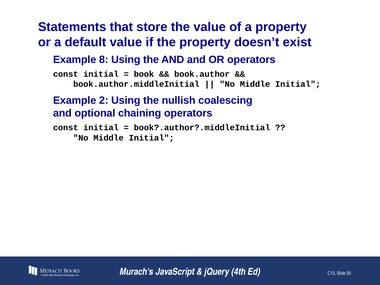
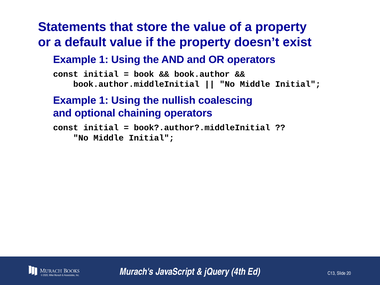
8: 8 -> 1 (104, 60)
2: 2 -> 1 (104, 101)
